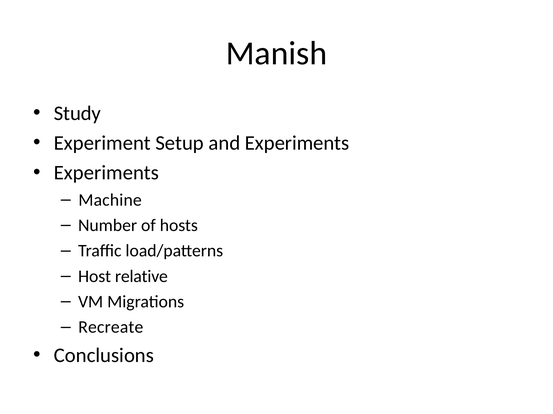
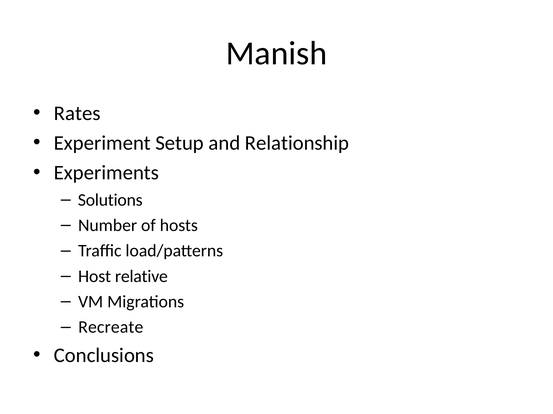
Study: Study -> Rates (77, 113)
and Experiments: Experiments -> Relationship (297, 143)
Machine: Machine -> Solutions (110, 200)
